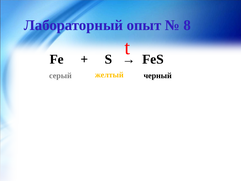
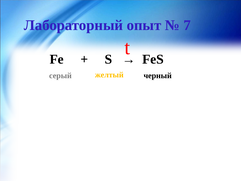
8: 8 -> 7 (187, 25)
